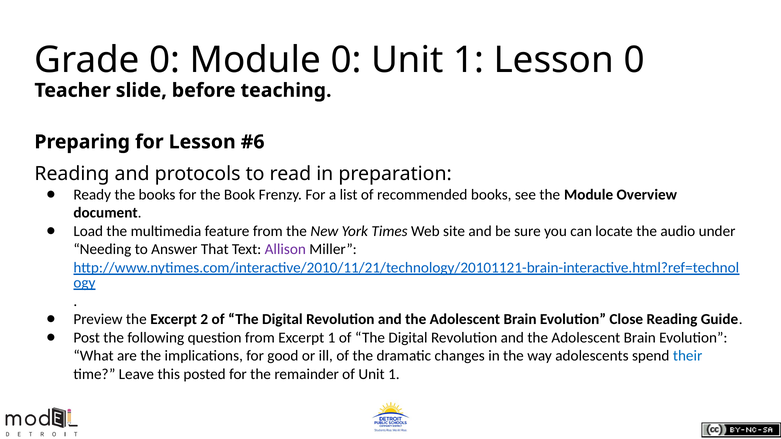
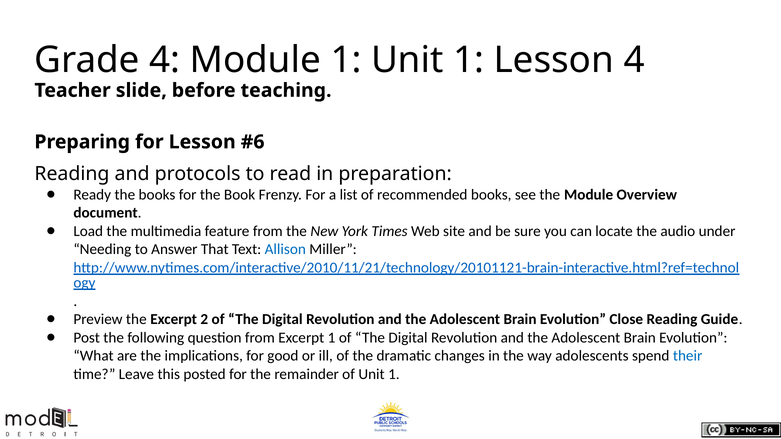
Grade 0: 0 -> 4 (165, 60)
Module 0: 0 -> 1 (346, 60)
Lesson 0: 0 -> 4 (634, 60)
Allison colour: purple -> blue (285, 250)
